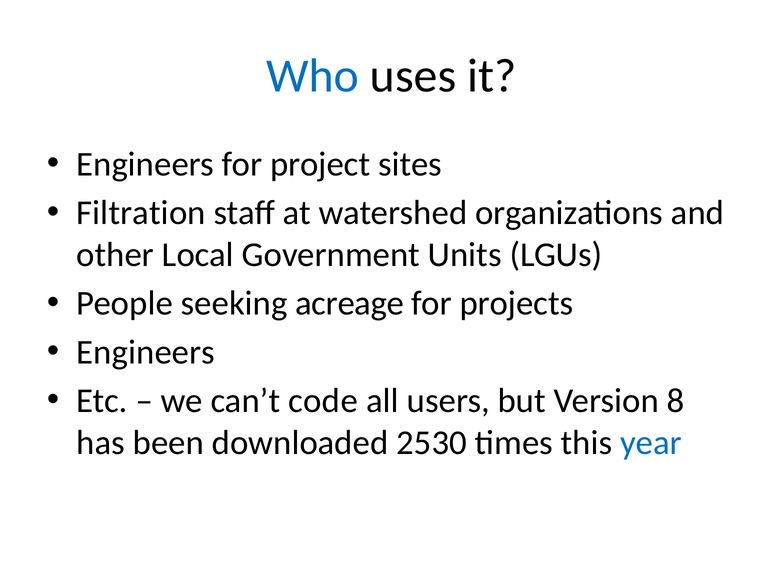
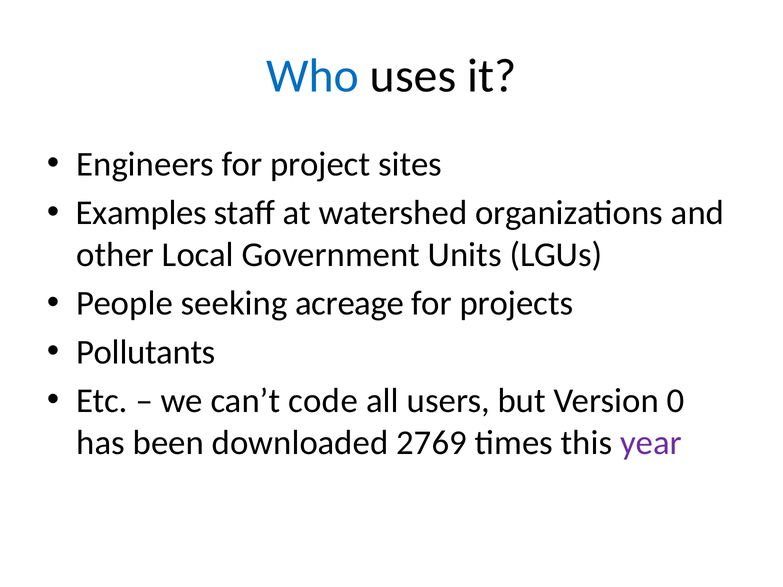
Filtration: Filtration -> Examples (141, 213)
Engineers: Engineers -> Pollutants (146, 352)
8: 8 -> 0 (676, 401)
2530: 2530 -> 2769 (432, 443)
year colour: blue -> purple (651, 443)
